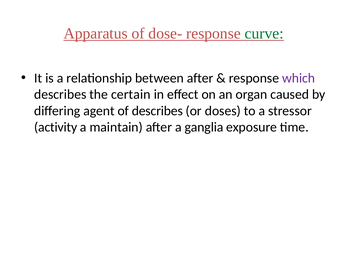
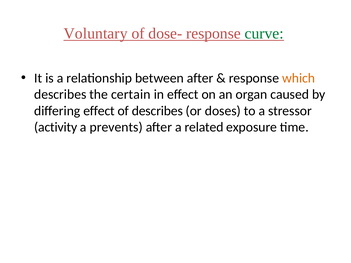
Apparatus: Apparatus -> Voluntary (96, 34)
which colour: purple -> orange (299, 78)
differing agent: agent -> effect (99, 111)
maintain: maintain -> prevents (116, 127)
ganglia: ganglia -> related (204, 127)
